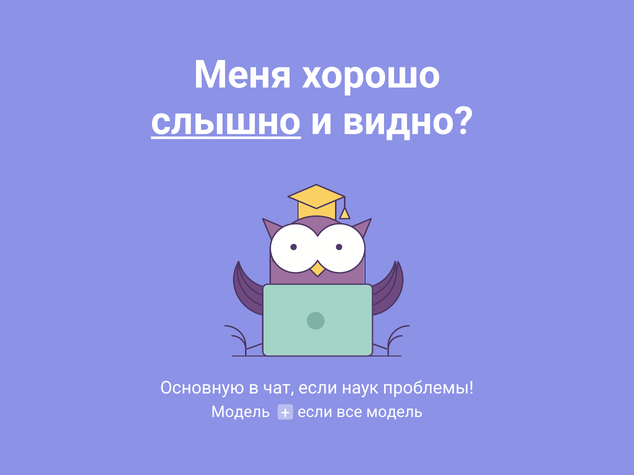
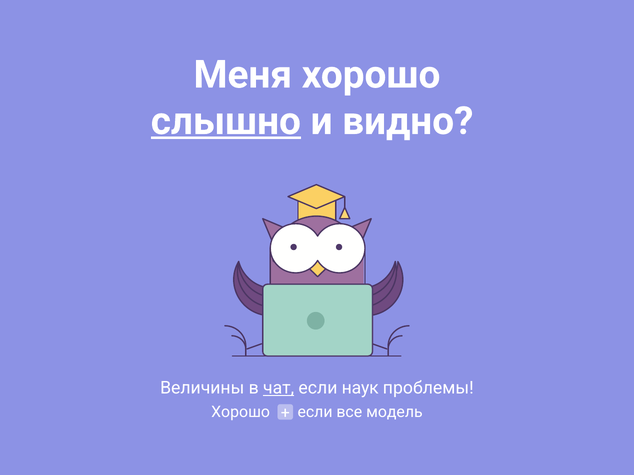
Основную: Основную -> Величины (202, 388)
чат underline: none -> present (279, 388)
Модель: Модель -> Хорошо (241, 413)
